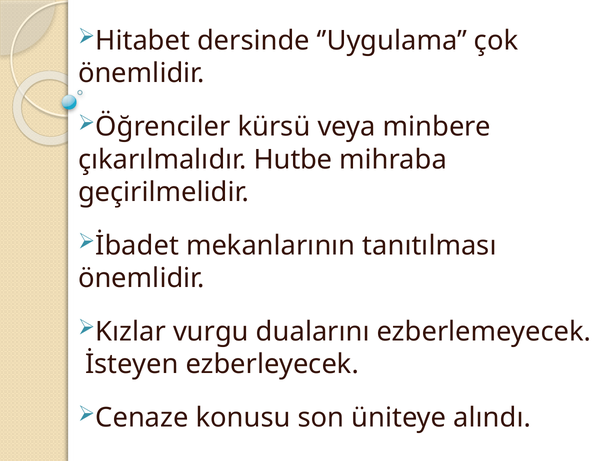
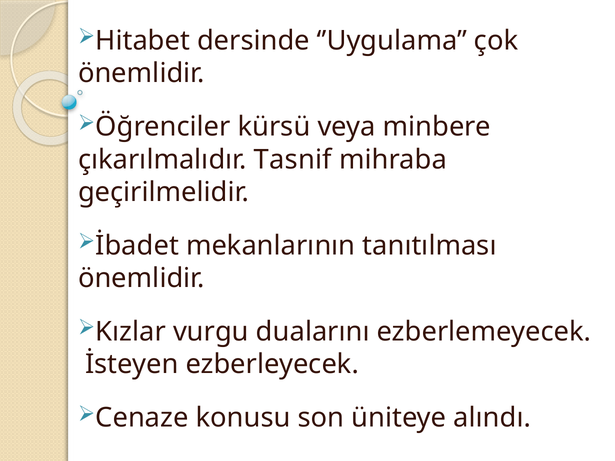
Hutbe: Hutbe -> Tasnif (293, 160)
